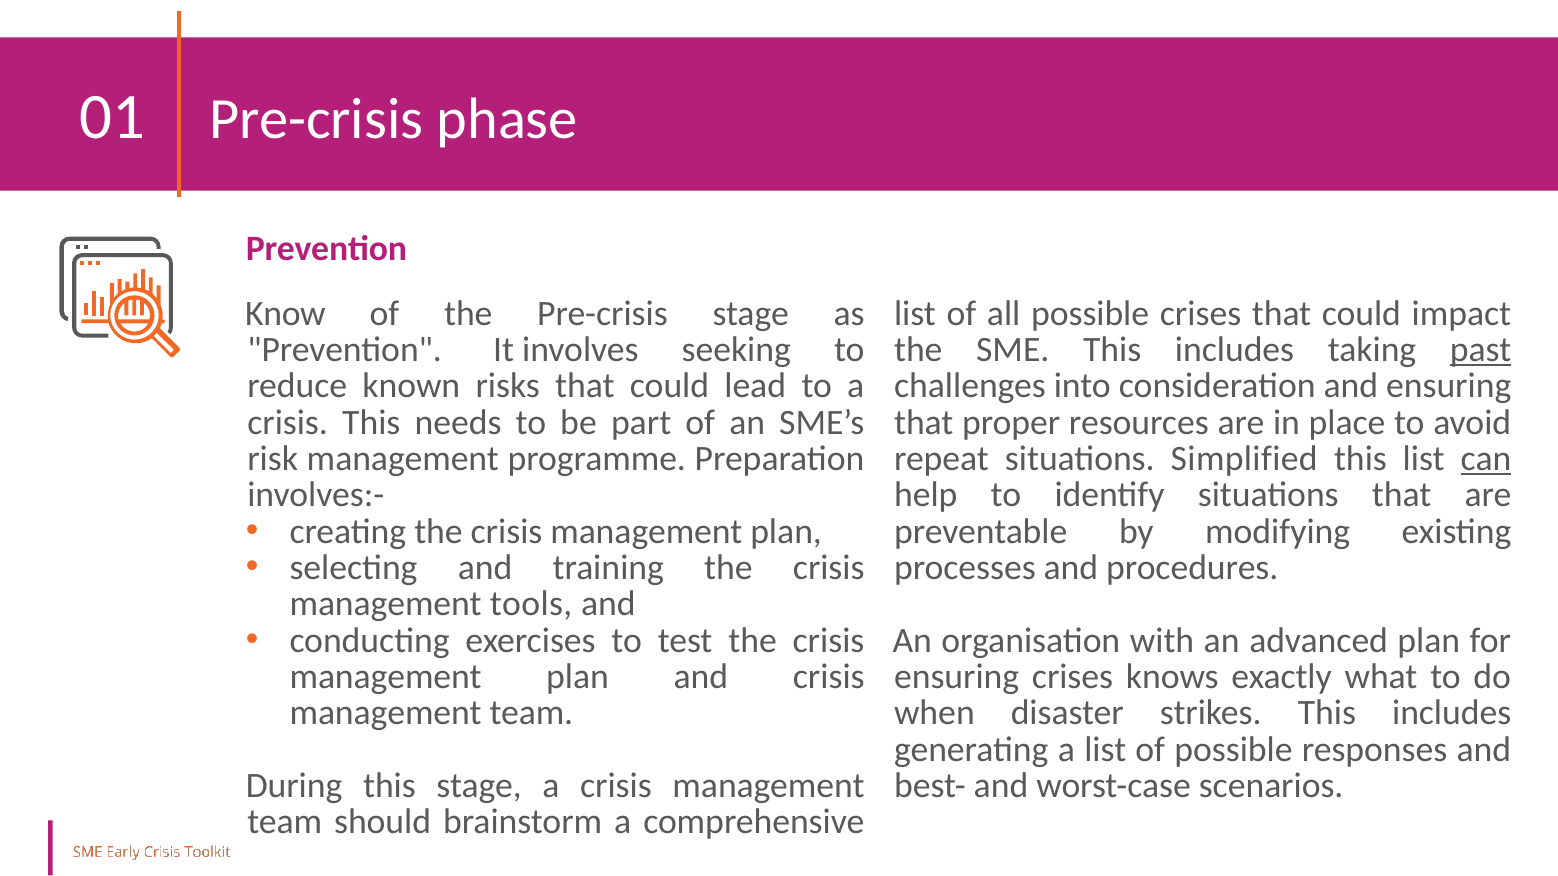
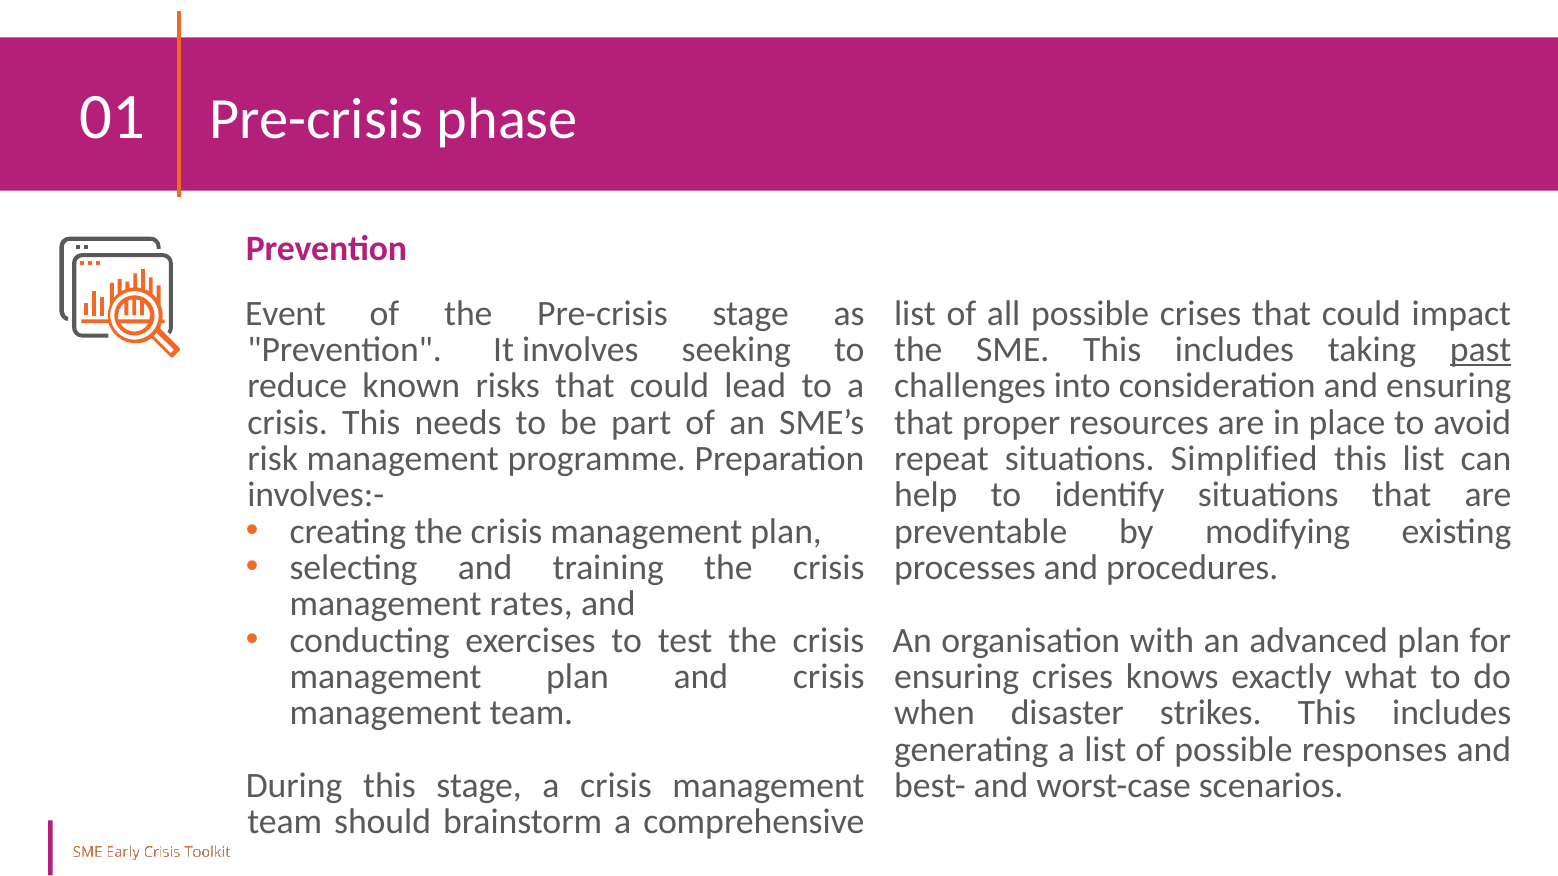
Know: Know -> Event (285, 313)
can underline: present -> none (1486, 459)
tools: tools -> rates (531, 604)
